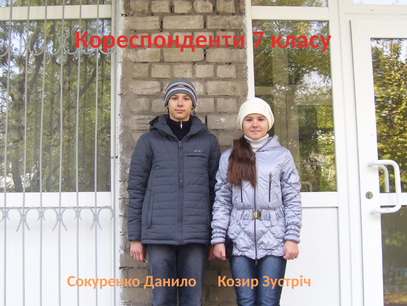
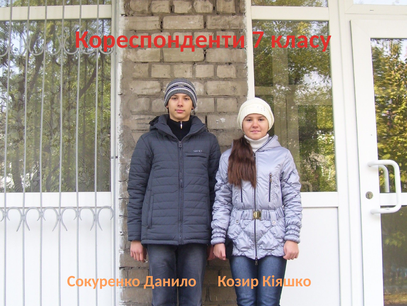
Зустріч: Зустріч -> Кіяшко (287, 281)
